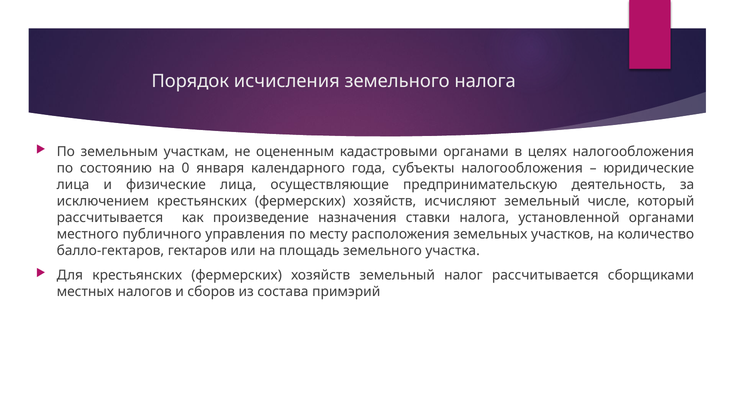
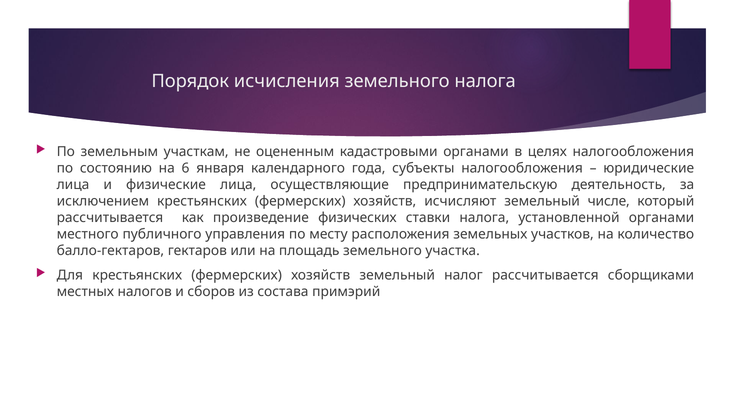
0: 0 -> 6 (186, 168)
назначения: назначения -> физических (357, 218)
